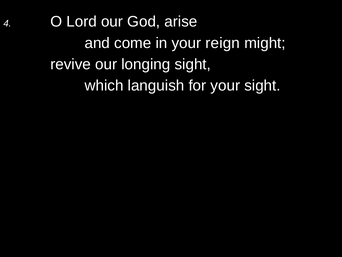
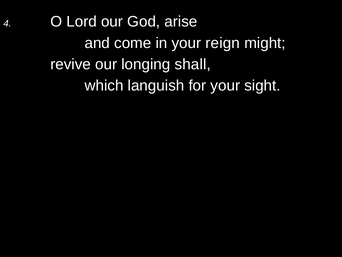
longing sight: sight -> shall (193, 64)
